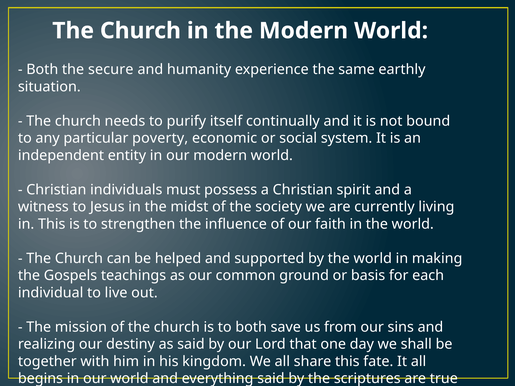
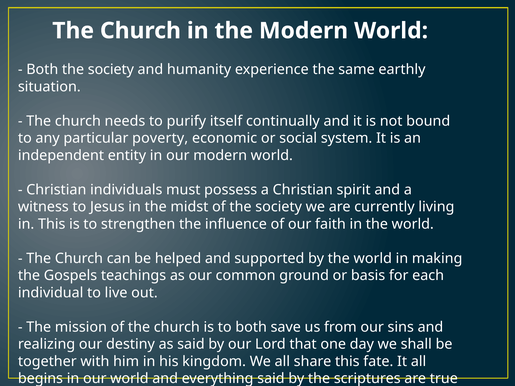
Both the secure: secure -> society (111, 70)
